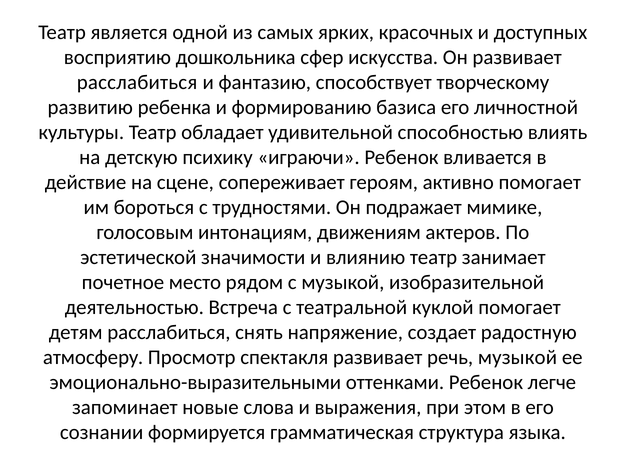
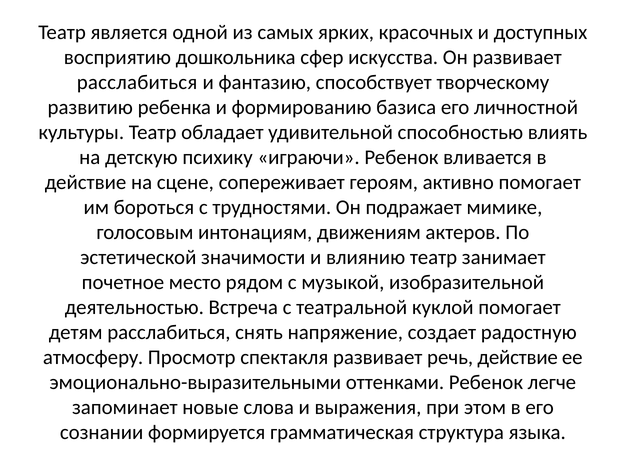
речь музыкой: музыкой -> действие (518, 358)
